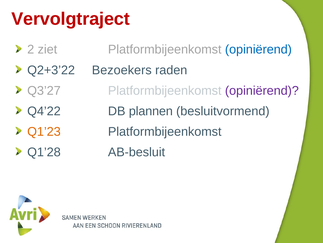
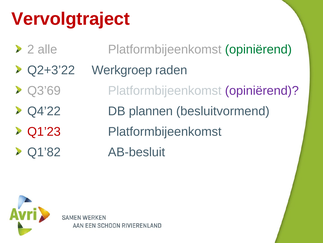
ziet: ziet -> alle (47, 49)
opiniërend colour: blue -> green (258, 49)
Bezoekers: Bezoekers -> Werkgroep (122, 70)
Q3’27: Q3’27 -> Q3’69 (44, 90)
Q1’23 colour: orange -> red (44, 131)
Q1’28: Q1’28 -> Q1’82 (44, 152)
